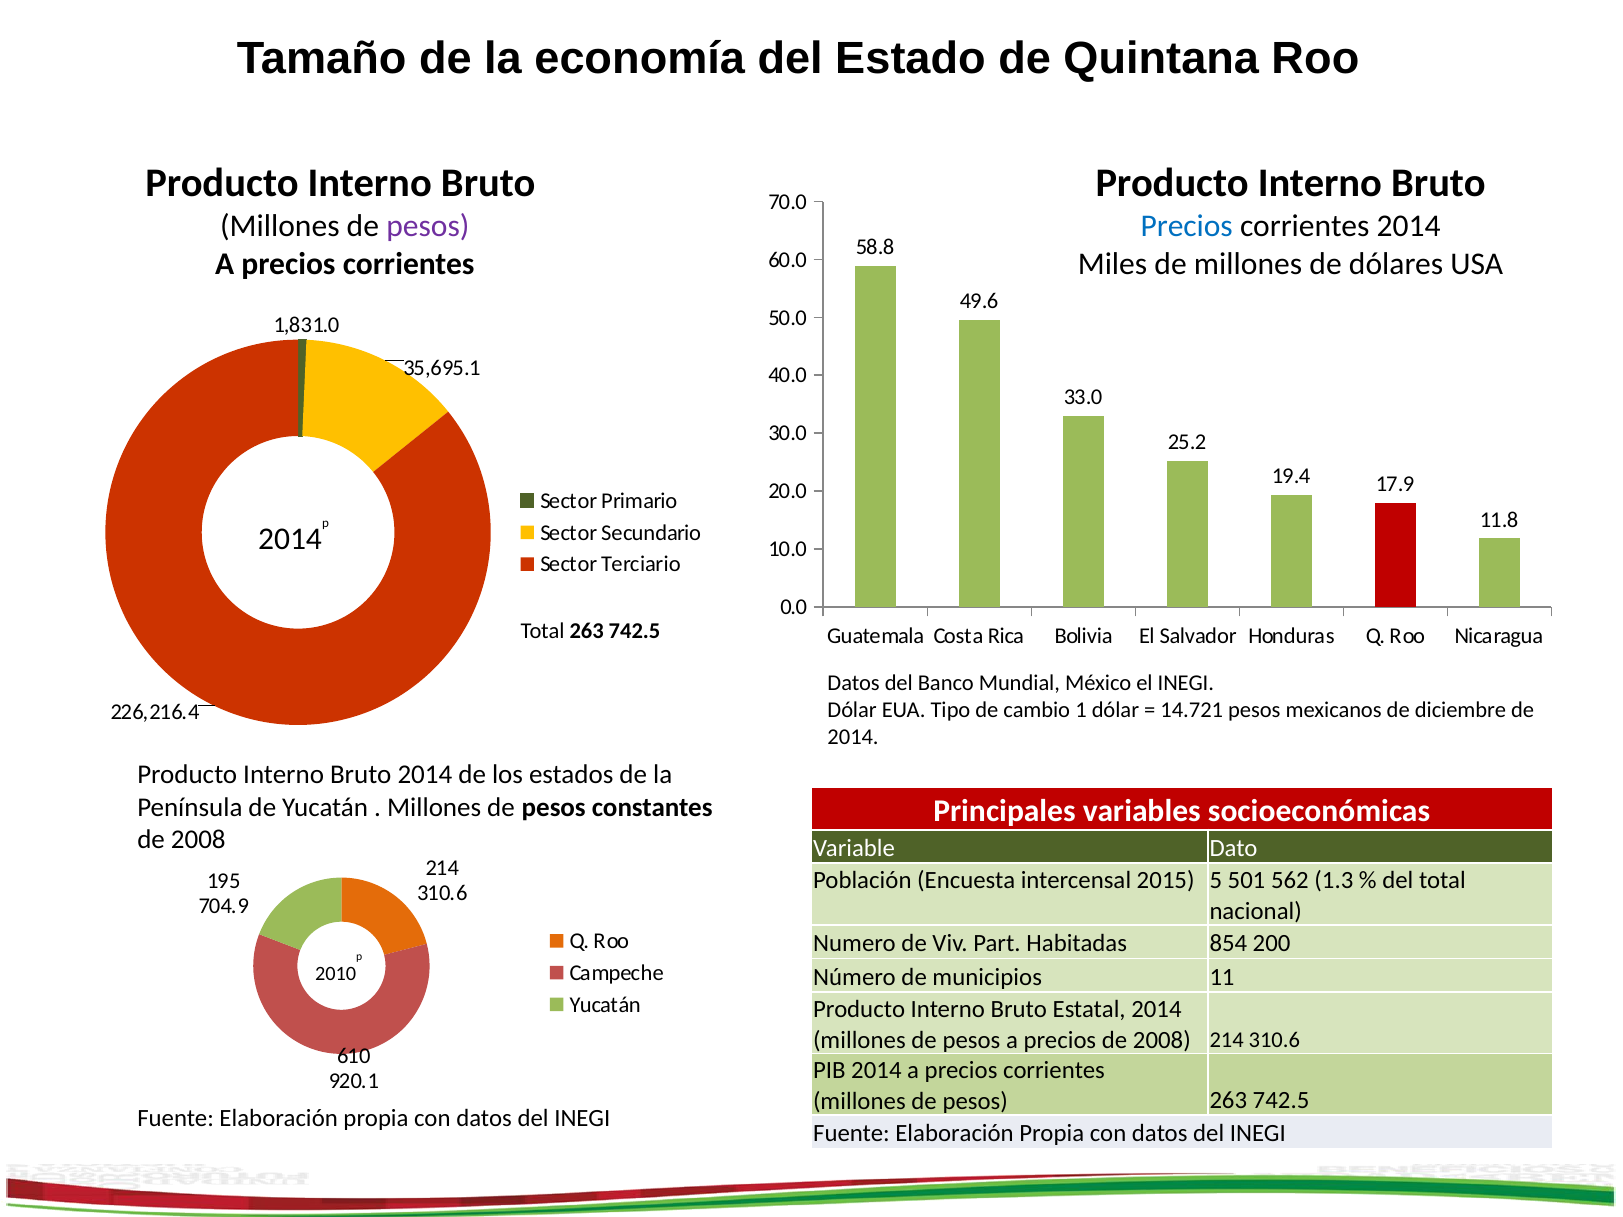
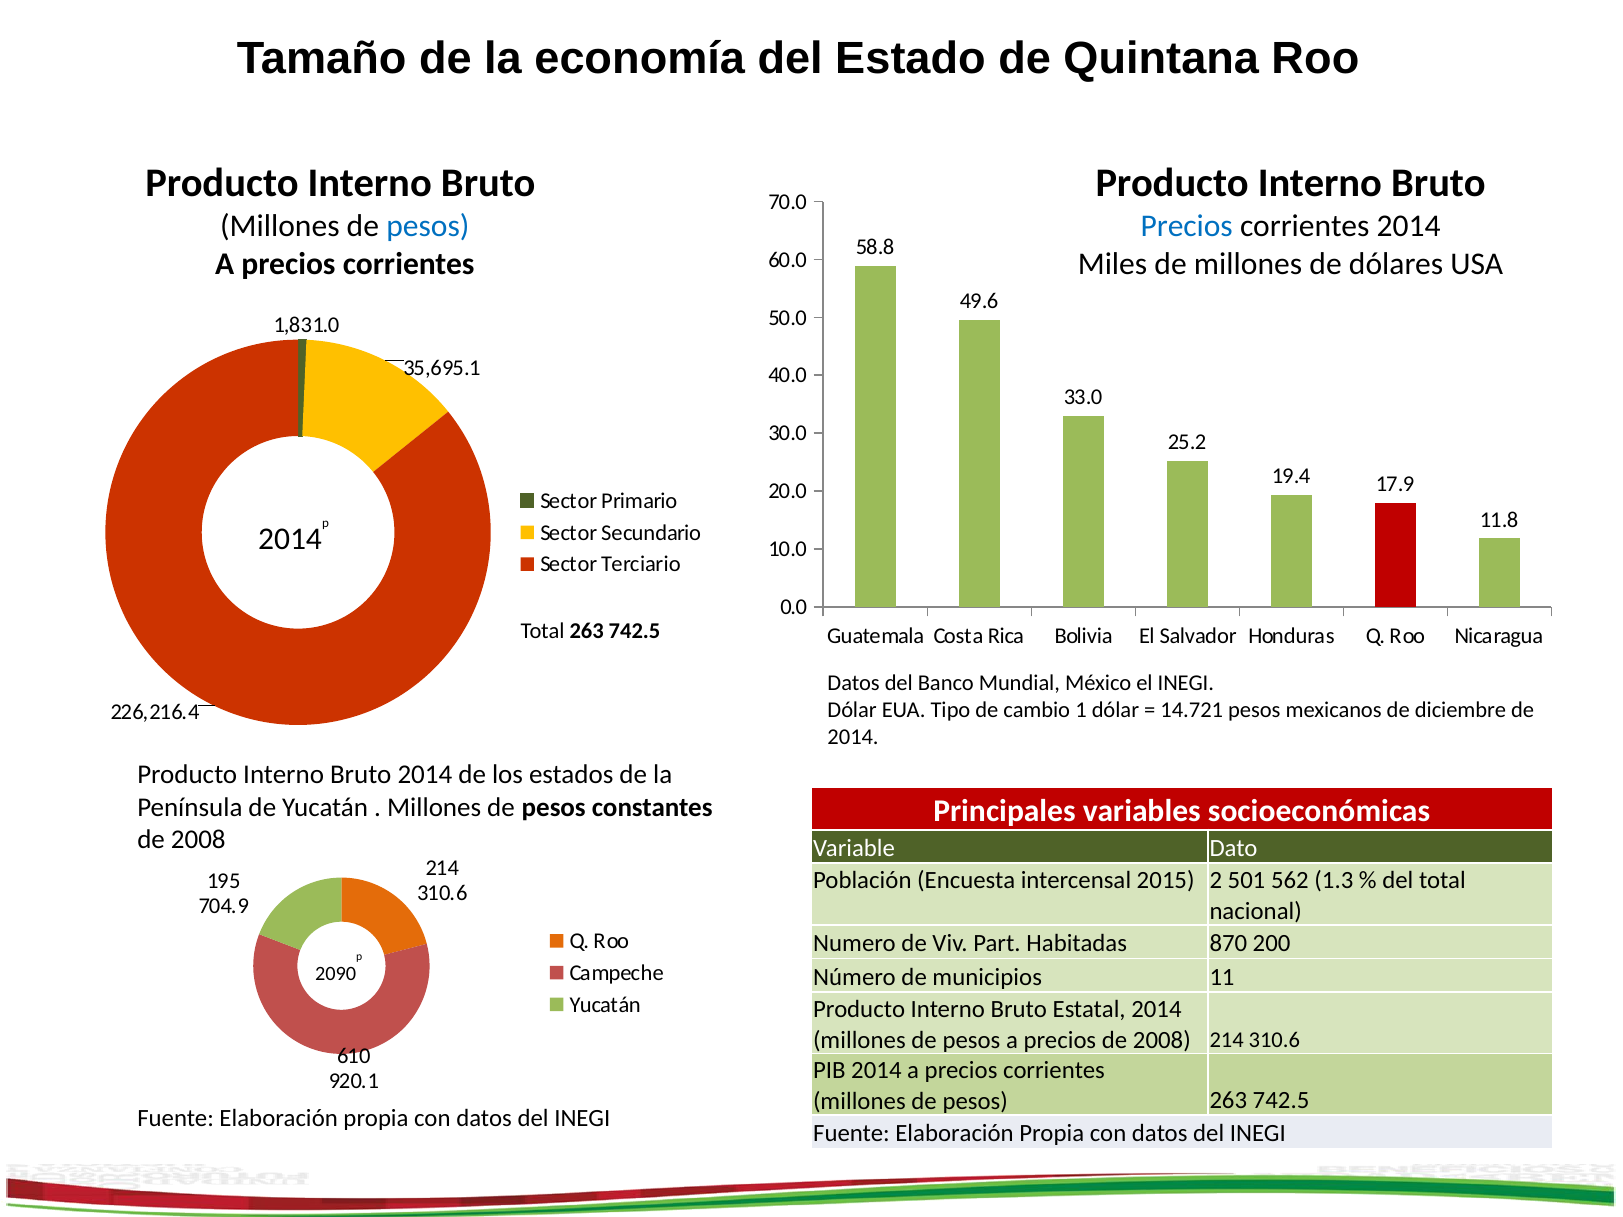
pesos colour: purple -> blue (428, 226)
5: 5 -> 2 (1216, 881)
854: 854 -> 870 (1228, 944)
2010: 2010 -> 2090 (336, 974)
